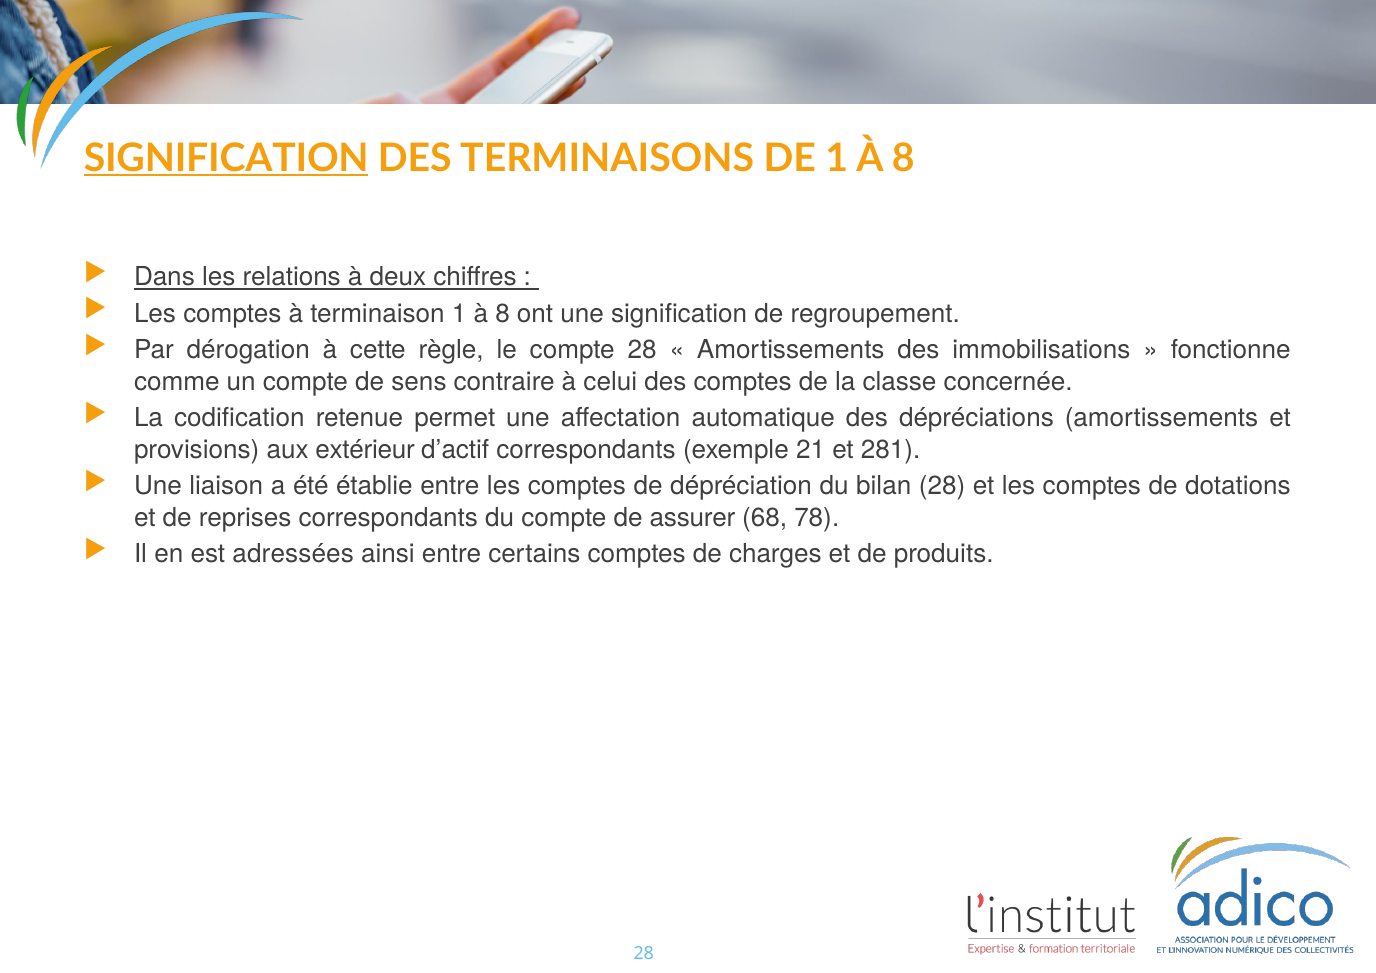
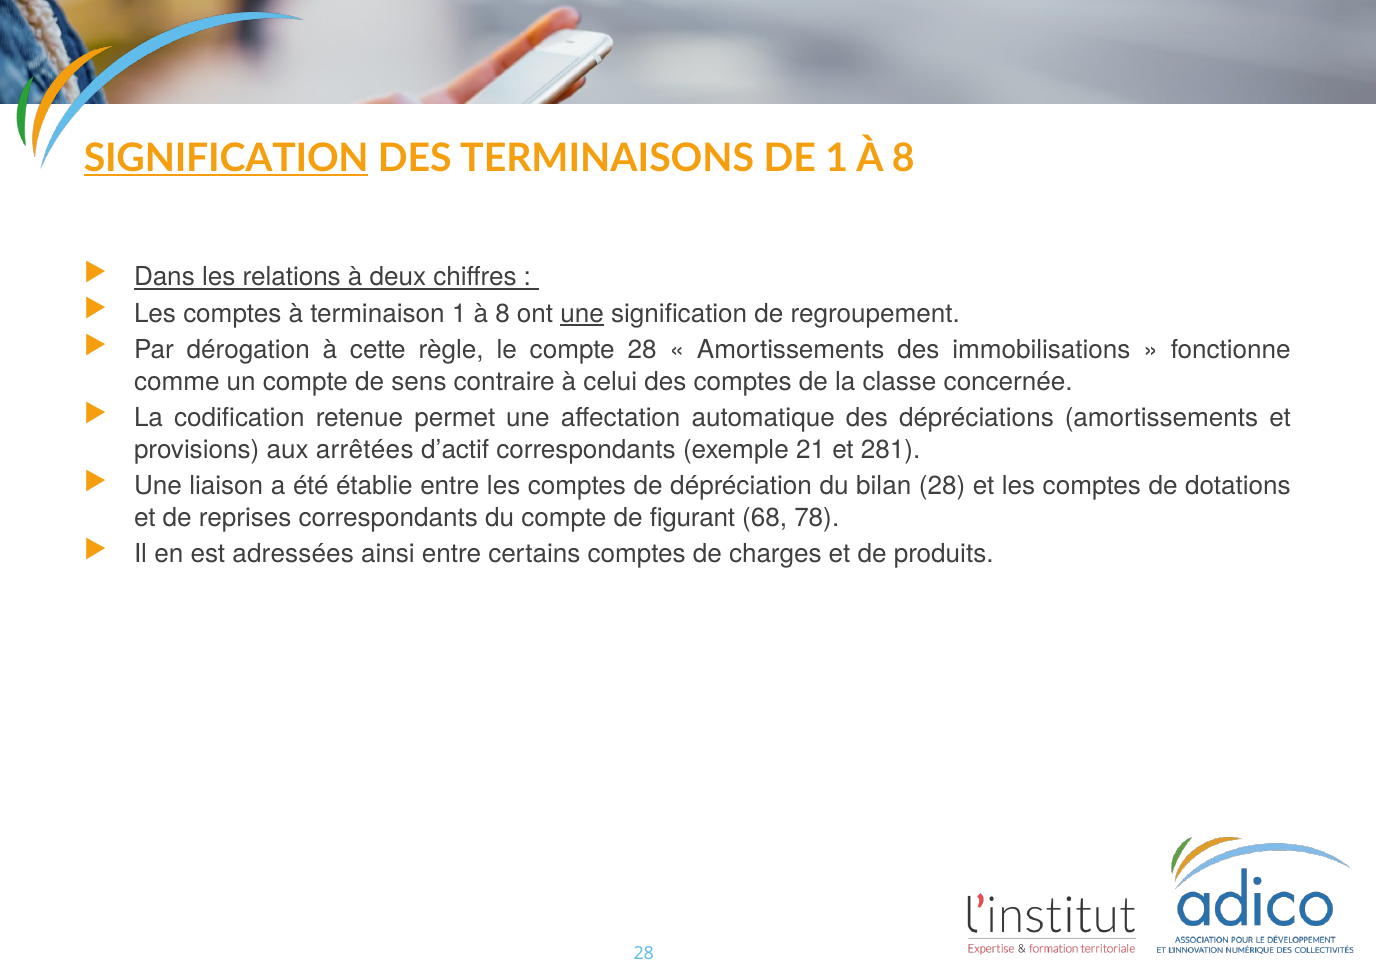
une underline: none -> present (582, 314)
extérieur: extérieur -> arrêtées (365, 449)
assurer: assurer -> figurant (693, 517)
